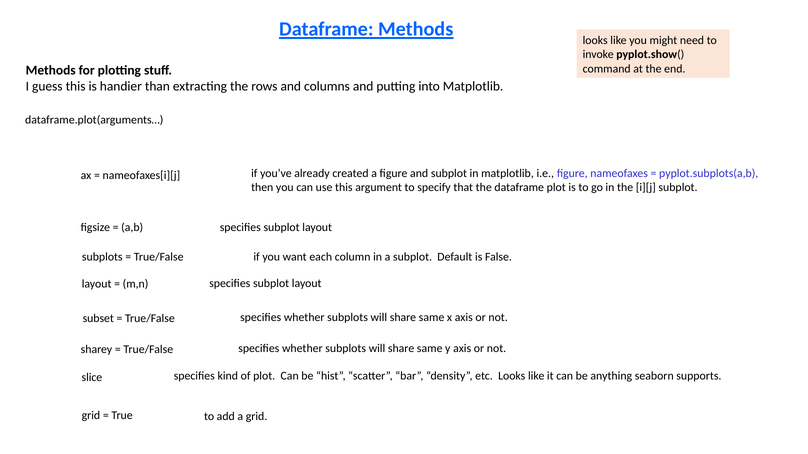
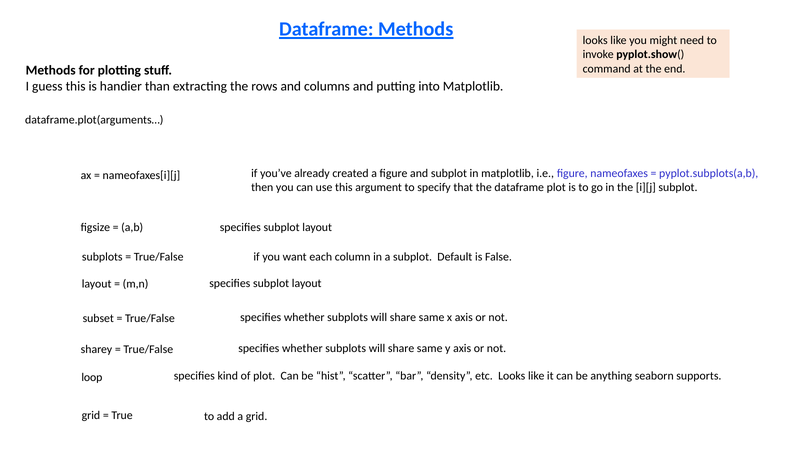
slice: slice -> loop (92, 378)
